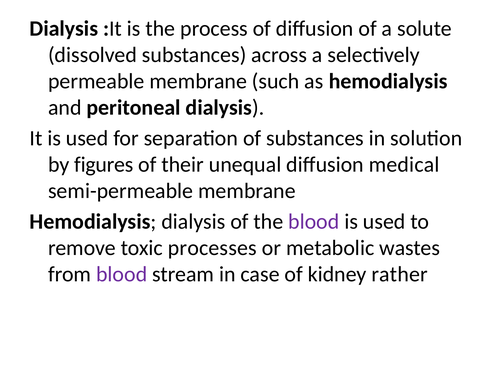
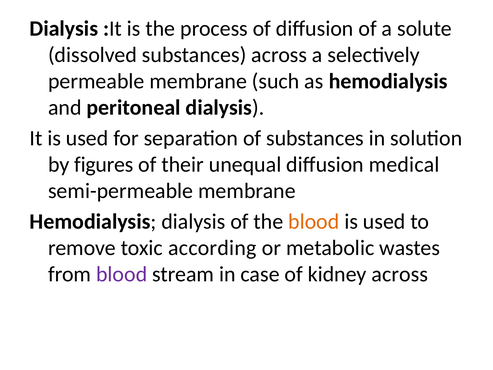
blood colour: purple -> orange (314, 222)
processes: processes -> according (212, 248)
kidney rather: rather -> across (400, 274)
